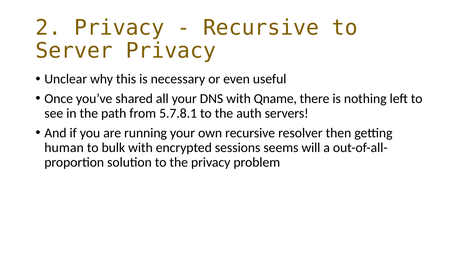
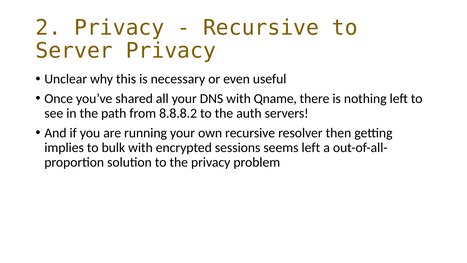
5.7.8.1: 5.7.8.1 -> 8.8.8.2 (178, 113)
human: human -> implies (64, 148)
seems will: will -> left (311, 148)
